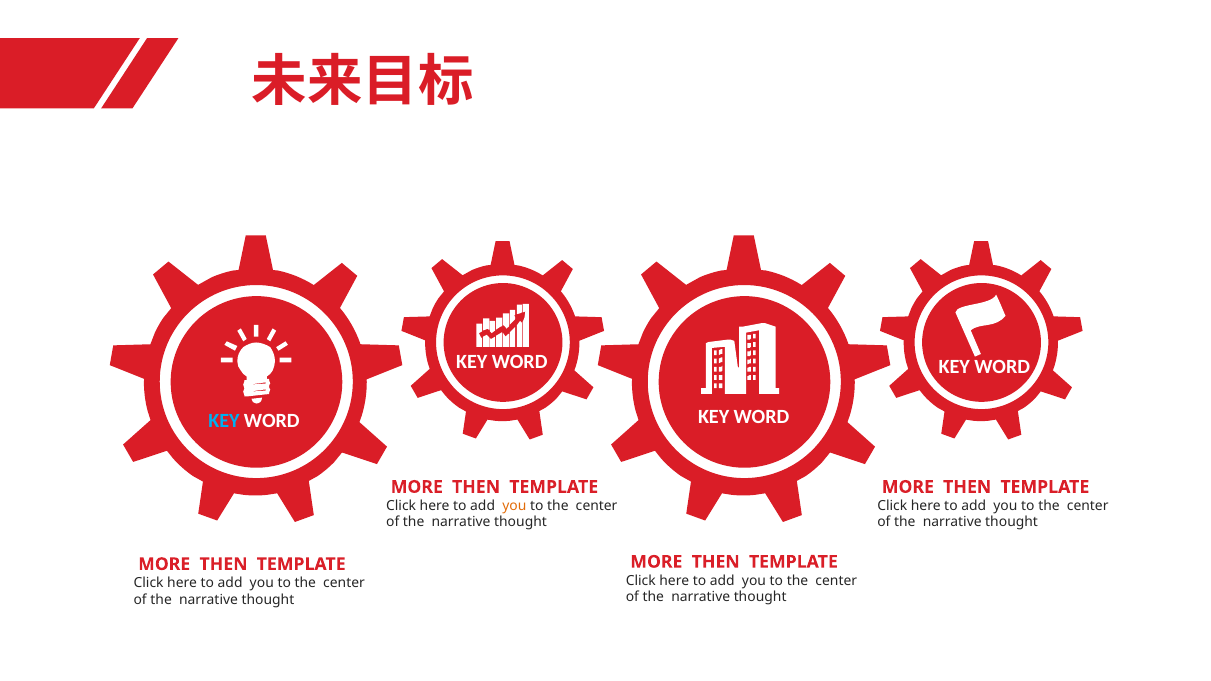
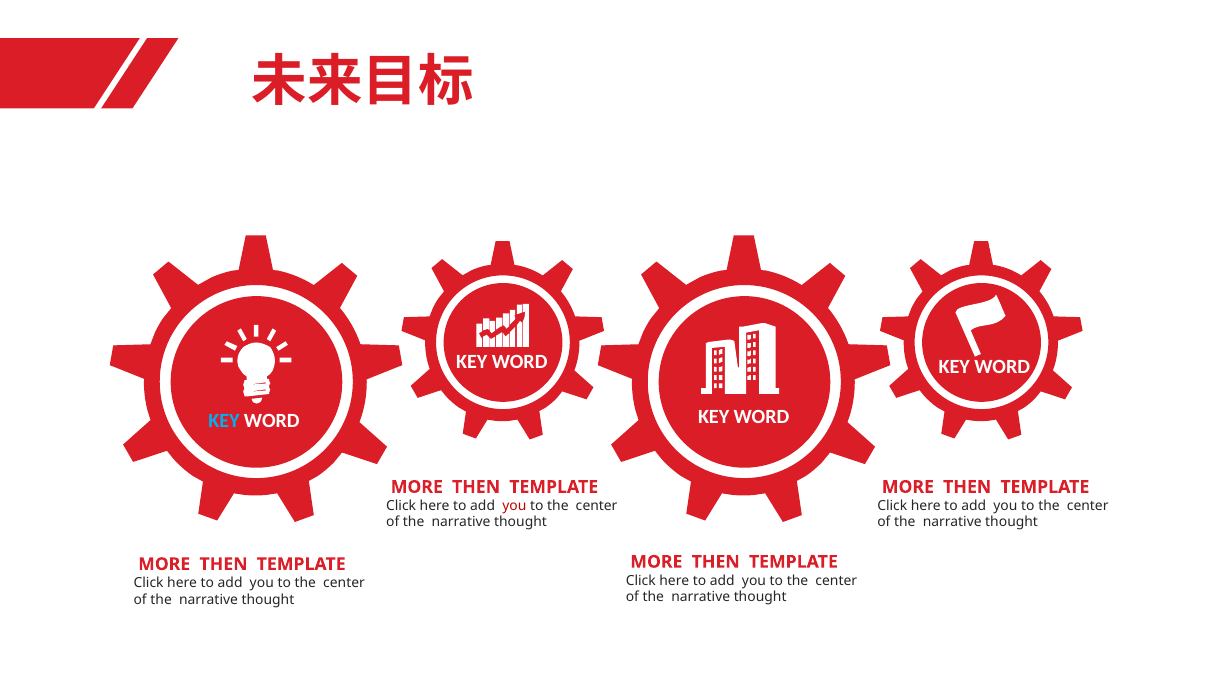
you colour: orange -> red (514, 506)
